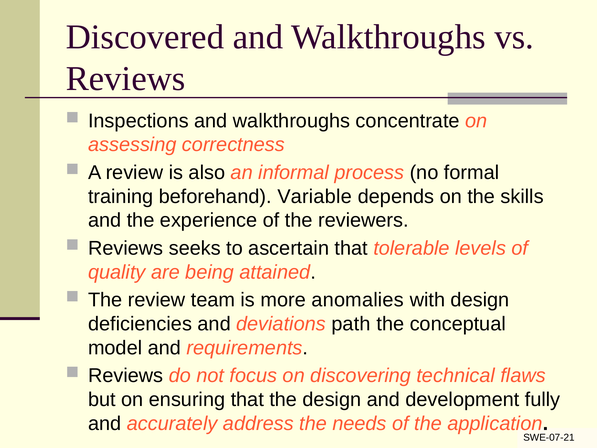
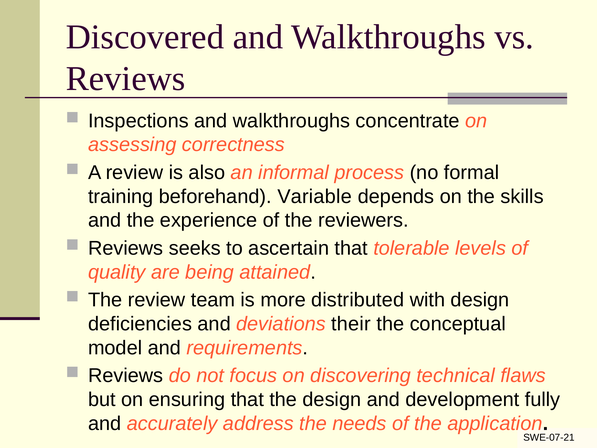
anomalies: anomalies -> distributed (358, 300)
path: path -> their (351, 324)
